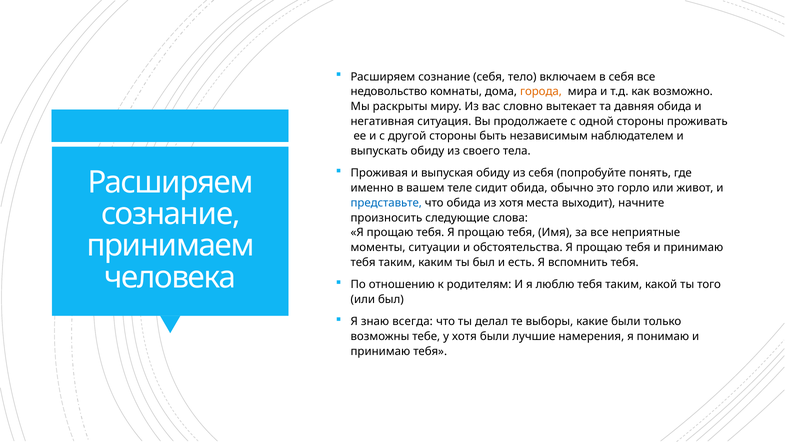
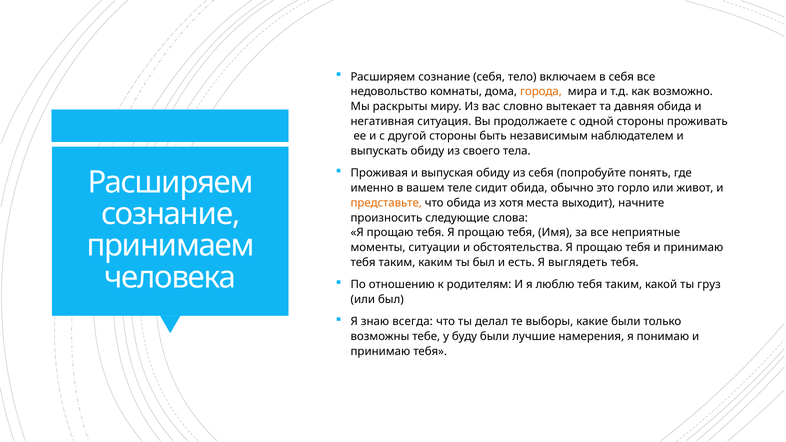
представьте colour: blue -> orange (386, 203)
вспомнить: вспомнить -> выглядеть (578, 262)
того: того -> груз (709, 285)
у хотя: хотя -> буду (465, 336)
